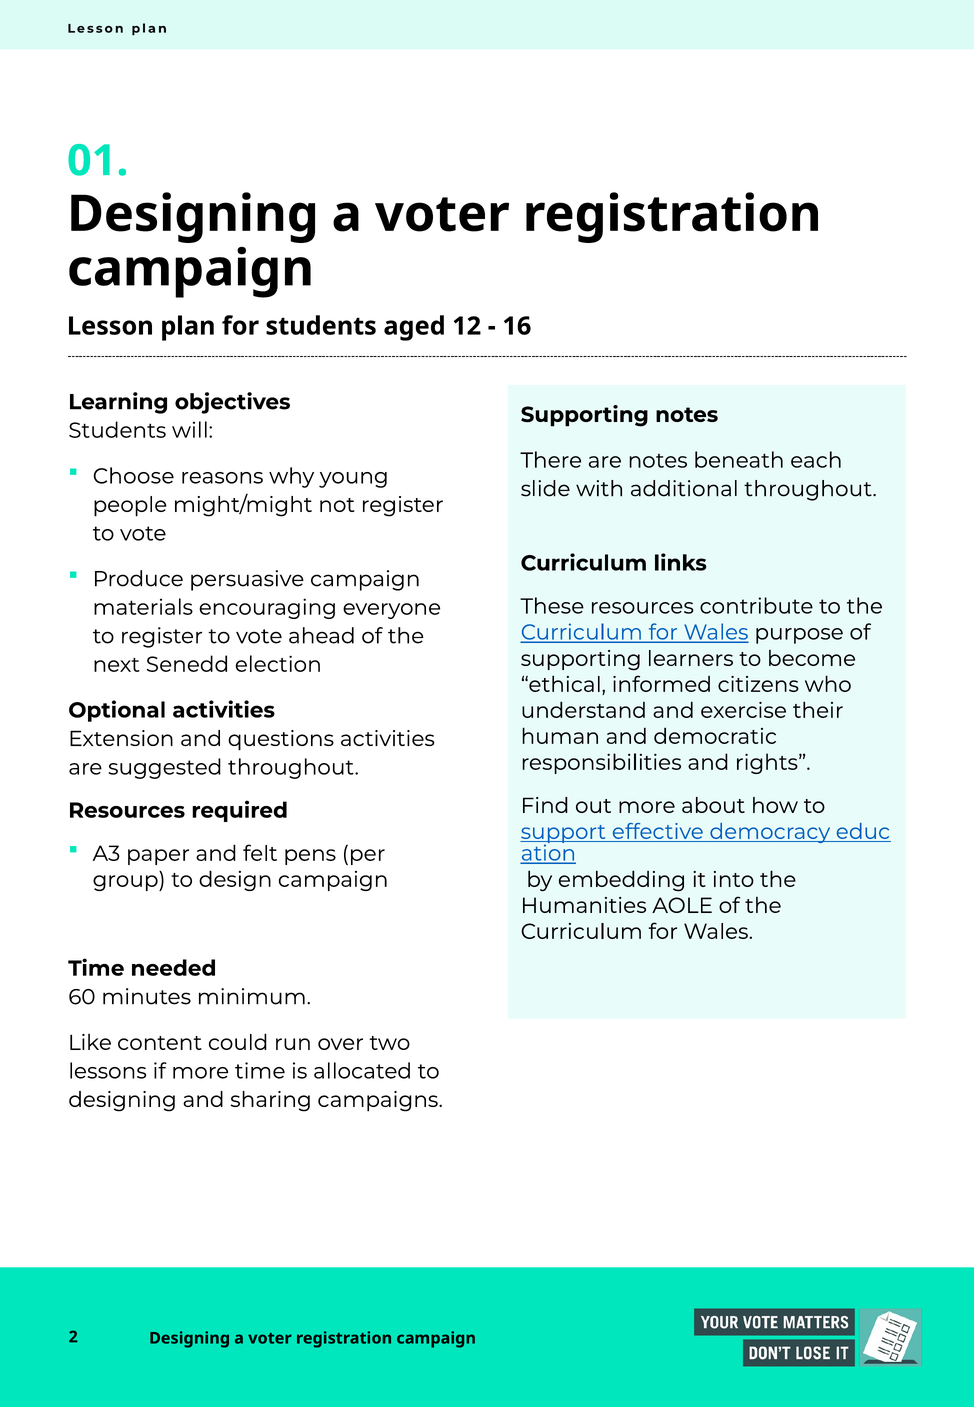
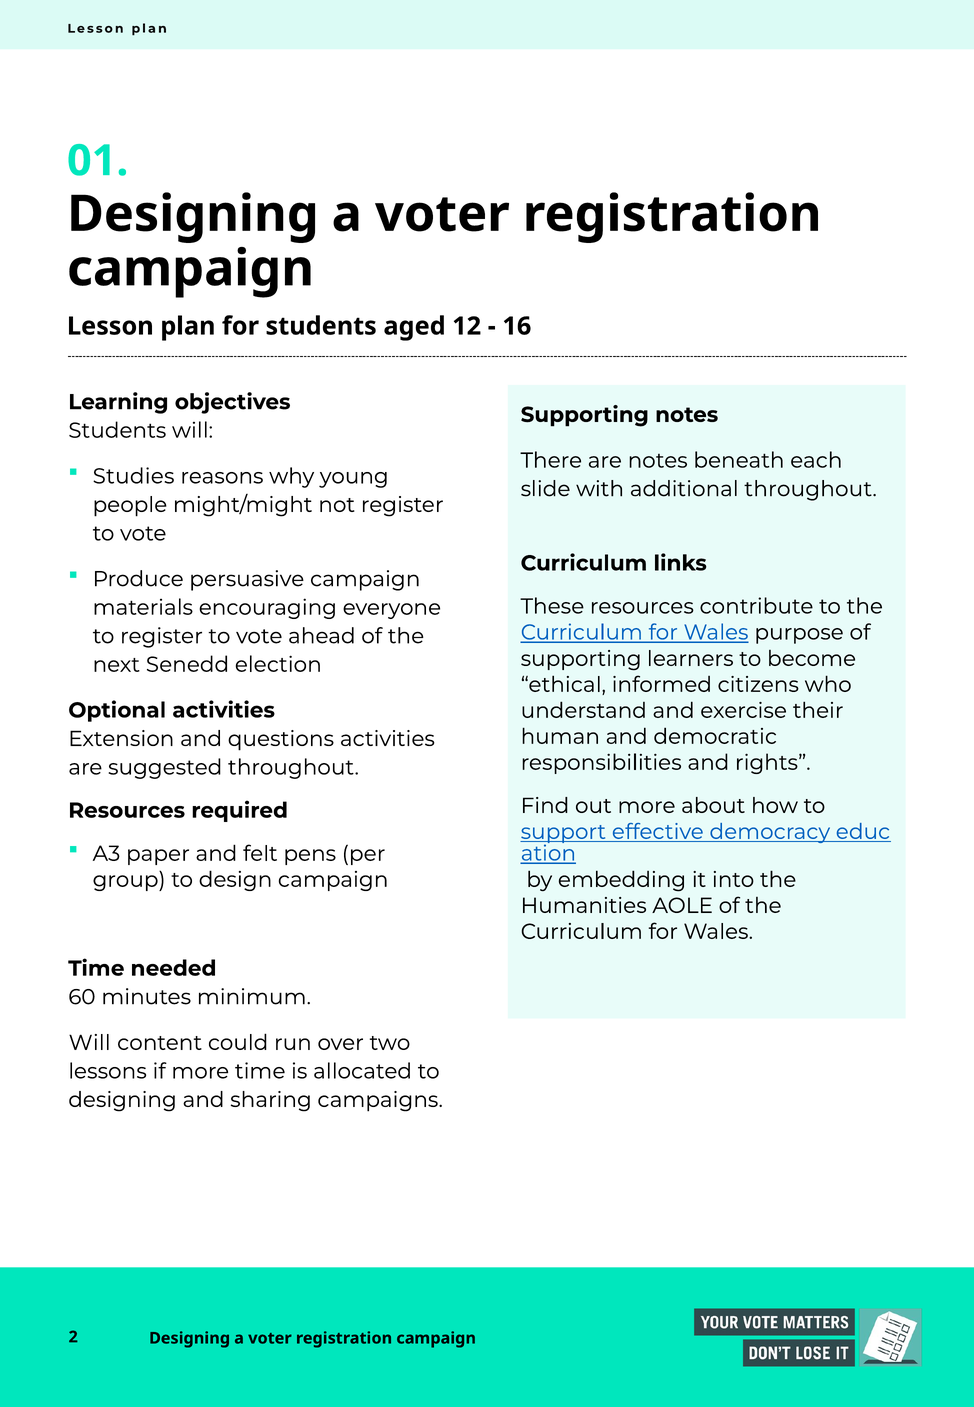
Choose: Choose -> Studies (134, 476)
Like: Like -> Will (90, 1043)
